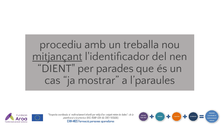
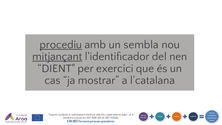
procediu underline: none -> present (61, 44)
treballa: treballa -> sembla (141, 44)
parades: parades -> exercici (115, 68)
l’paraules: l’paraules -> l’catalana (152, 80)
